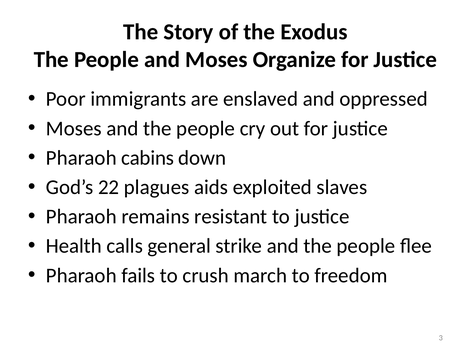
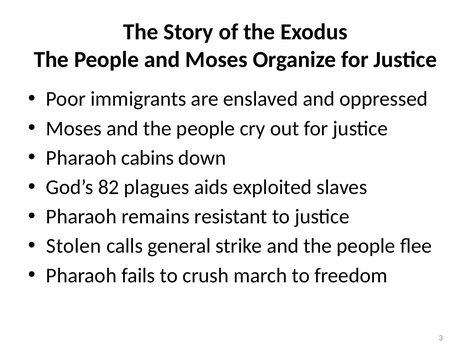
22: 22 -> 82 (109, 187)
Health: Health -> Stolen (74, 246)
